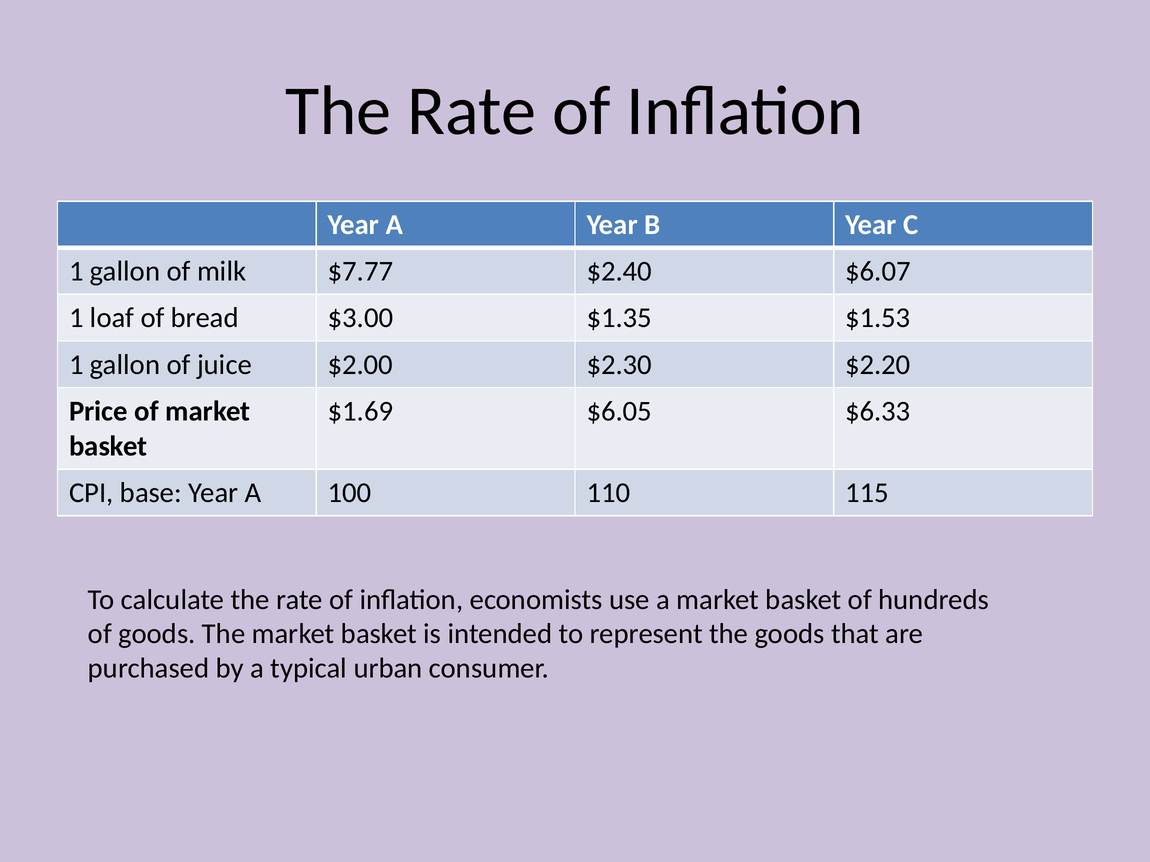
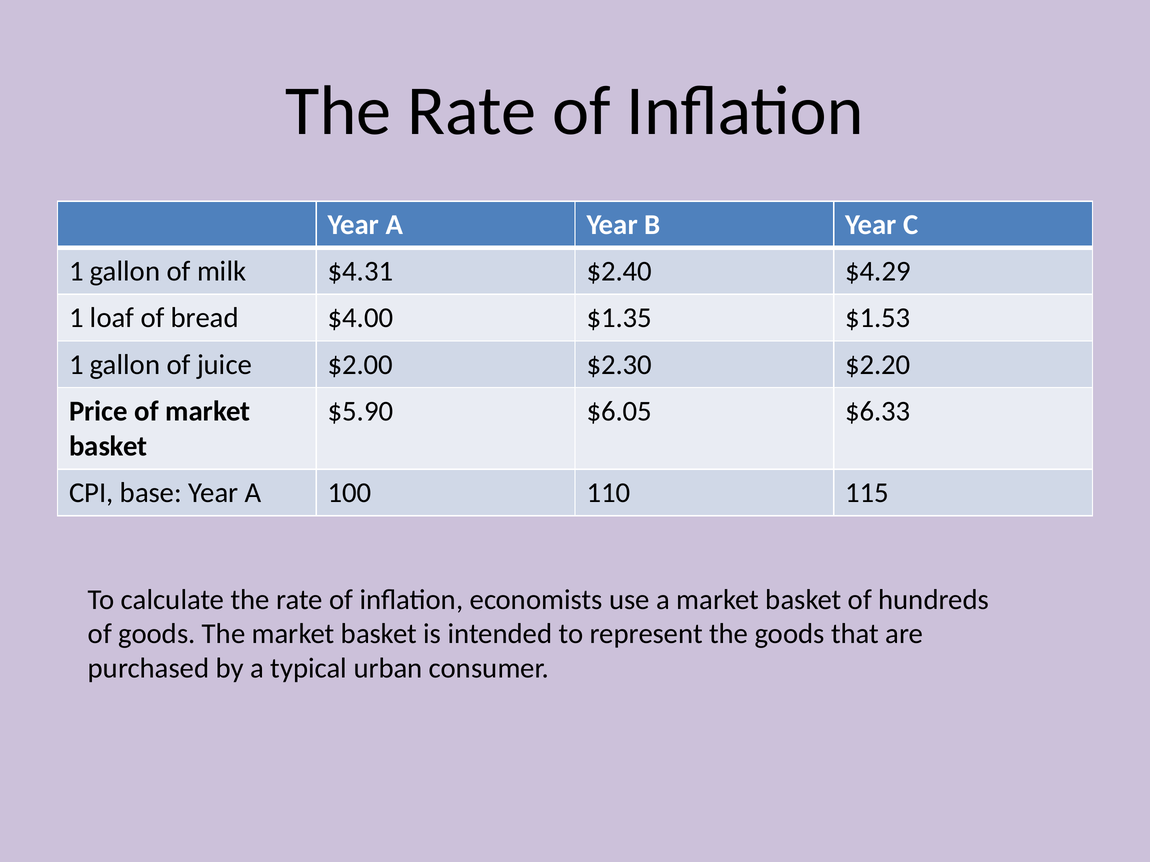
$7.77: $7.77 -> $4.31 (360, 272)
$6.07: $6.07 -> $4.29 (878, 272)
$3.00: $3.00 -> $4.00 (360, 318)
$1.69: $1.69 -> $5.90 (360, 411)
